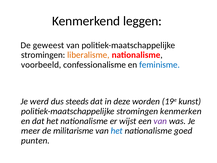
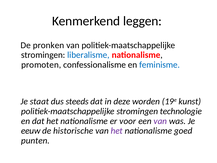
geweest: geweest -> pronken (49, 45)
liberalisme colour: orange -> blue (88, 55)
voorbeeld: voorbeeld -> promoten (41, 65)
werd: werd -> staat (39, 101)
kenmerken: kenmerken -> technologie (181, 111)
wijst: wijst -> voor (128, 121)
meer: meer -> eeuw (31, 131)
militarisme: militarisme -> historische (73, 131)
het colour: blue -> purple (117, 131)
